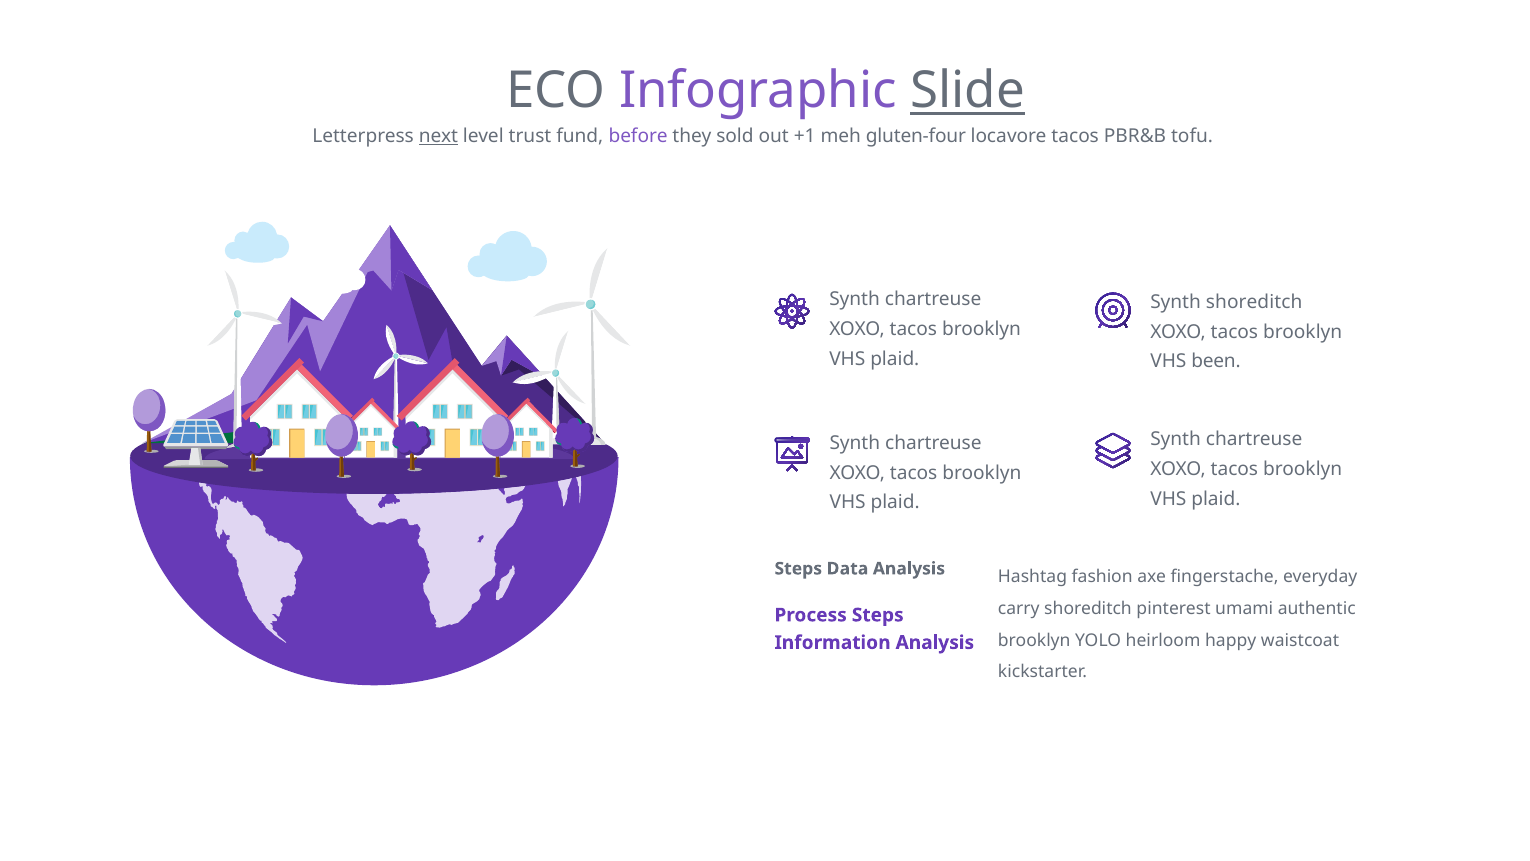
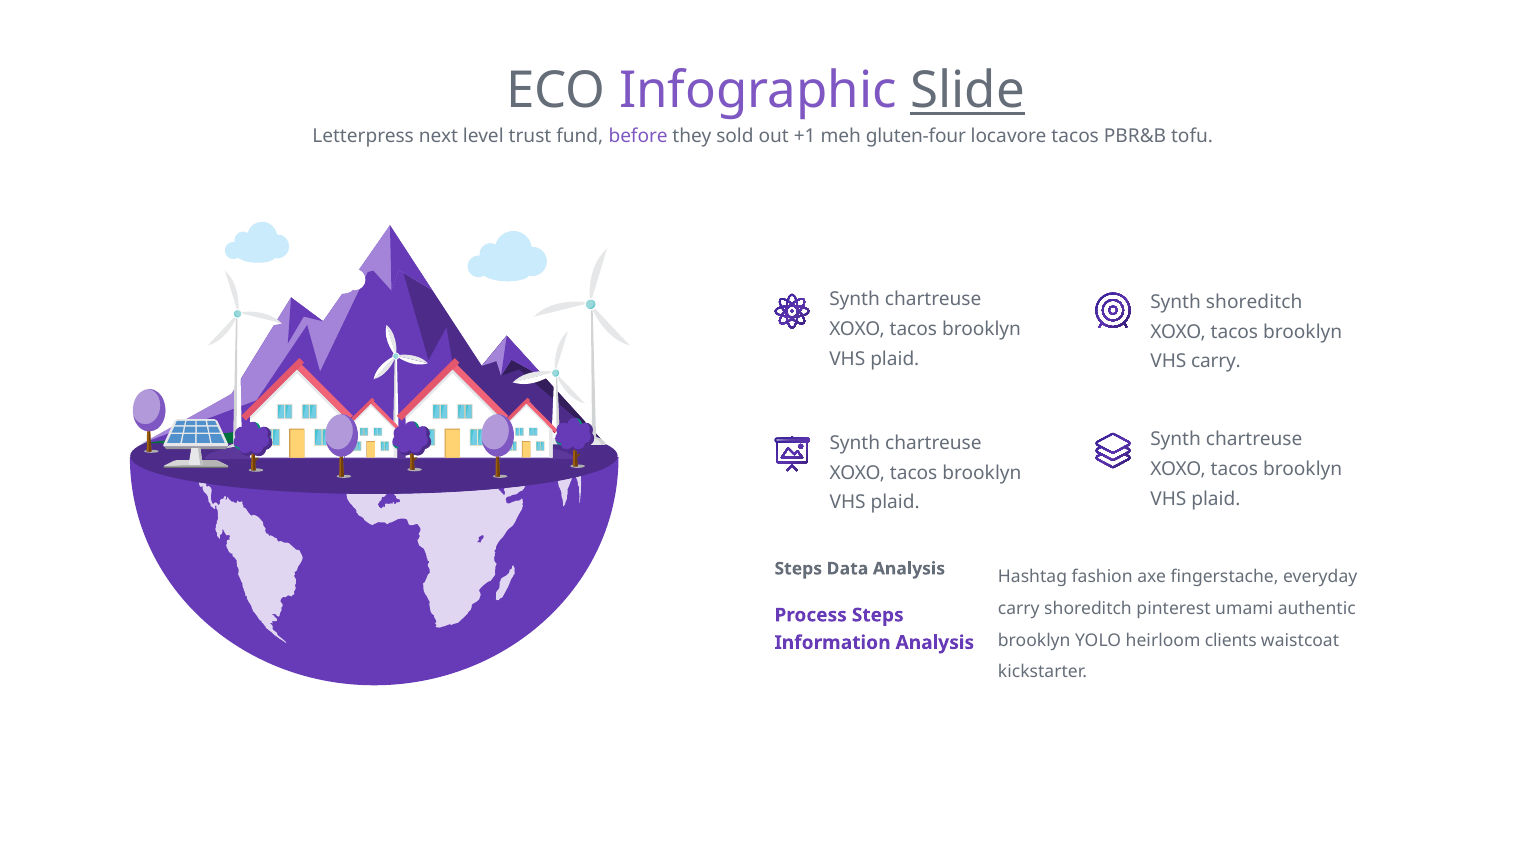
next underline: present -> none (438, 136)
VHS been: been -> carry (1216, 362)
happy: happy -> clients (1231, 640)
